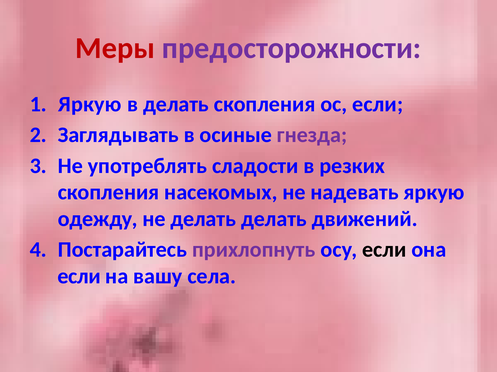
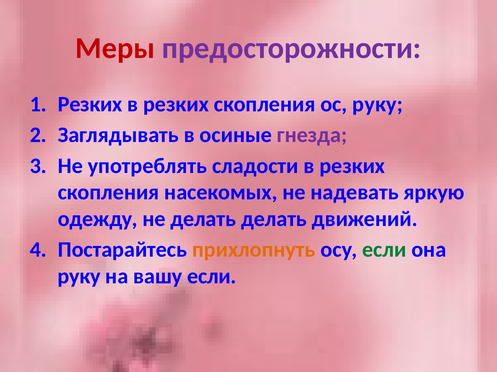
Яркую: Яркую -> Резких (90, 104)
делать: делать -> резких (176, 104)
ос если: если -> руку (378, 104)
прихлопнуть colour: purple -> orange (254, 250)
если colour: black -> green (384, 250)
если: если -> руку (79, 277)
вашу села: села -> если (212, 277)
